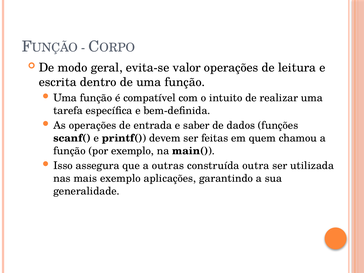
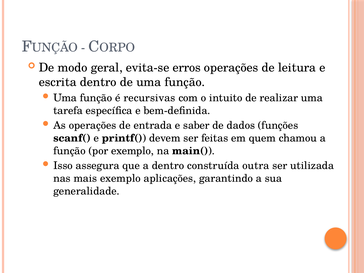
valor: valor -> erros (187, 68)
compatível: compatível -> recursivas (149, 98)
a outras: outras -> dentro (168, 166)
